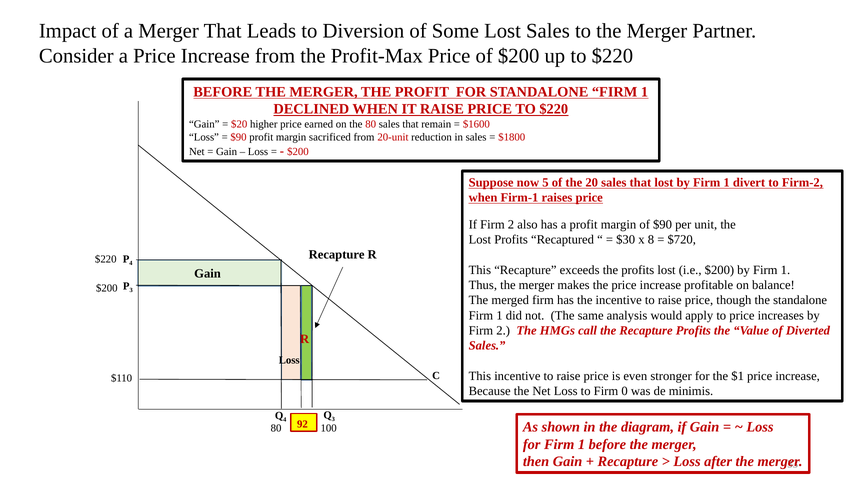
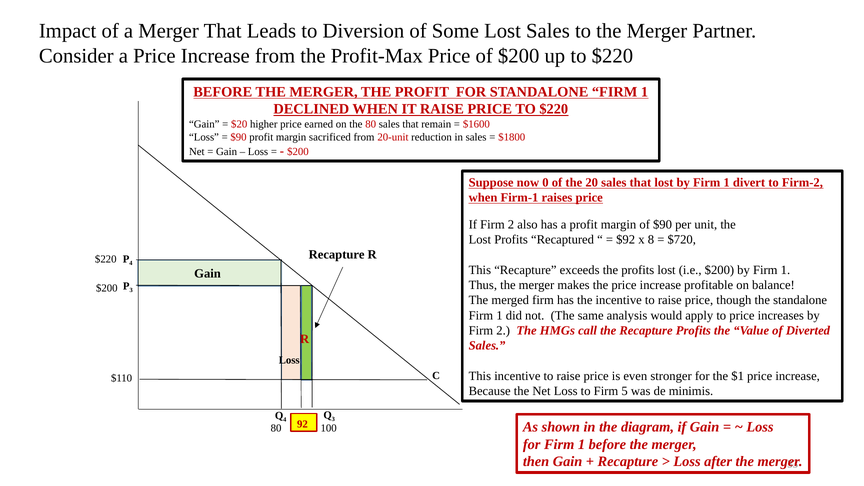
5: 5 -> 0 (545, 183)
$30: $30 -> $92 (626, 240)
0: 0 -> 5 (625, 391)
